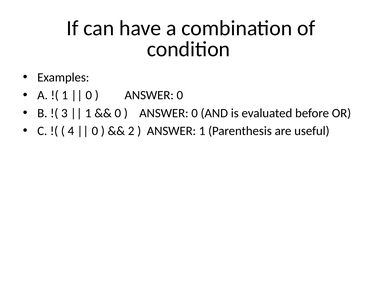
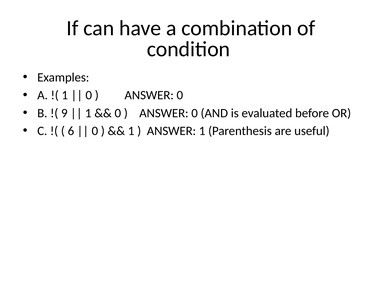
3: 3 -> 9 (64, 113)
4: 4 -> 6 (71, 131)
2: 2 -> 1 (131, 131)
